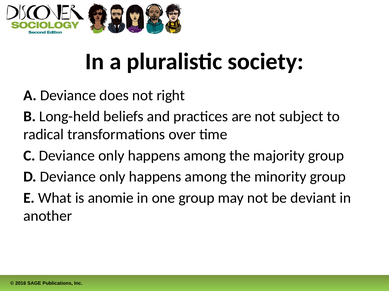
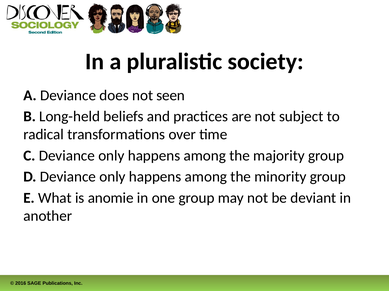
right: right -> seen (171, 96)
